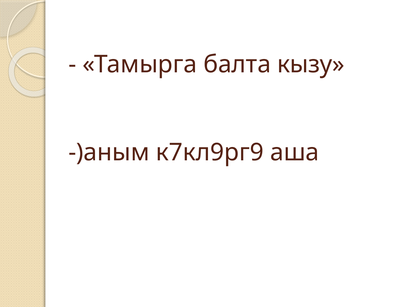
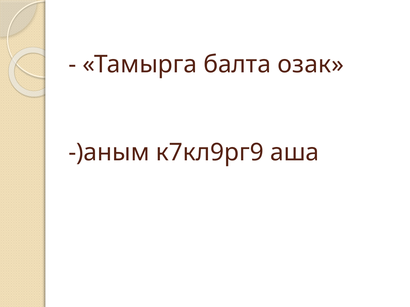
кызу: кызу -> озак (311, 65)
